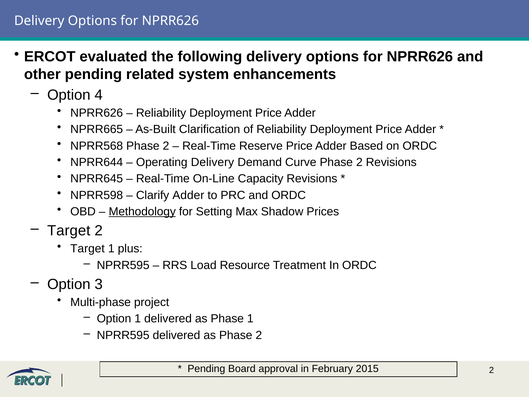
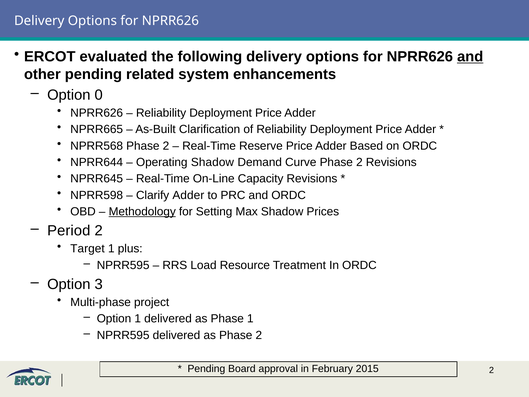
and underline: none -> present (470, 57)
4: 4 -> 0 (99, 95)
Operating Delivery: Delivery -> Shadow (212, 162)
Target: Target -> Period (69, 231)
